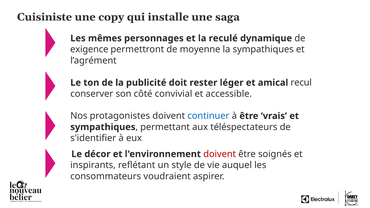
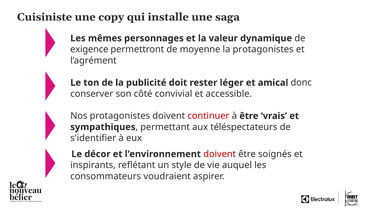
reculé: reculé -> valeur (223, 38)
la sympathiques: sympathiques -> protagonistes (263, 49)
recul: recul -> donc (301, 83)
continuer colour: blue -> red (208, 116)
